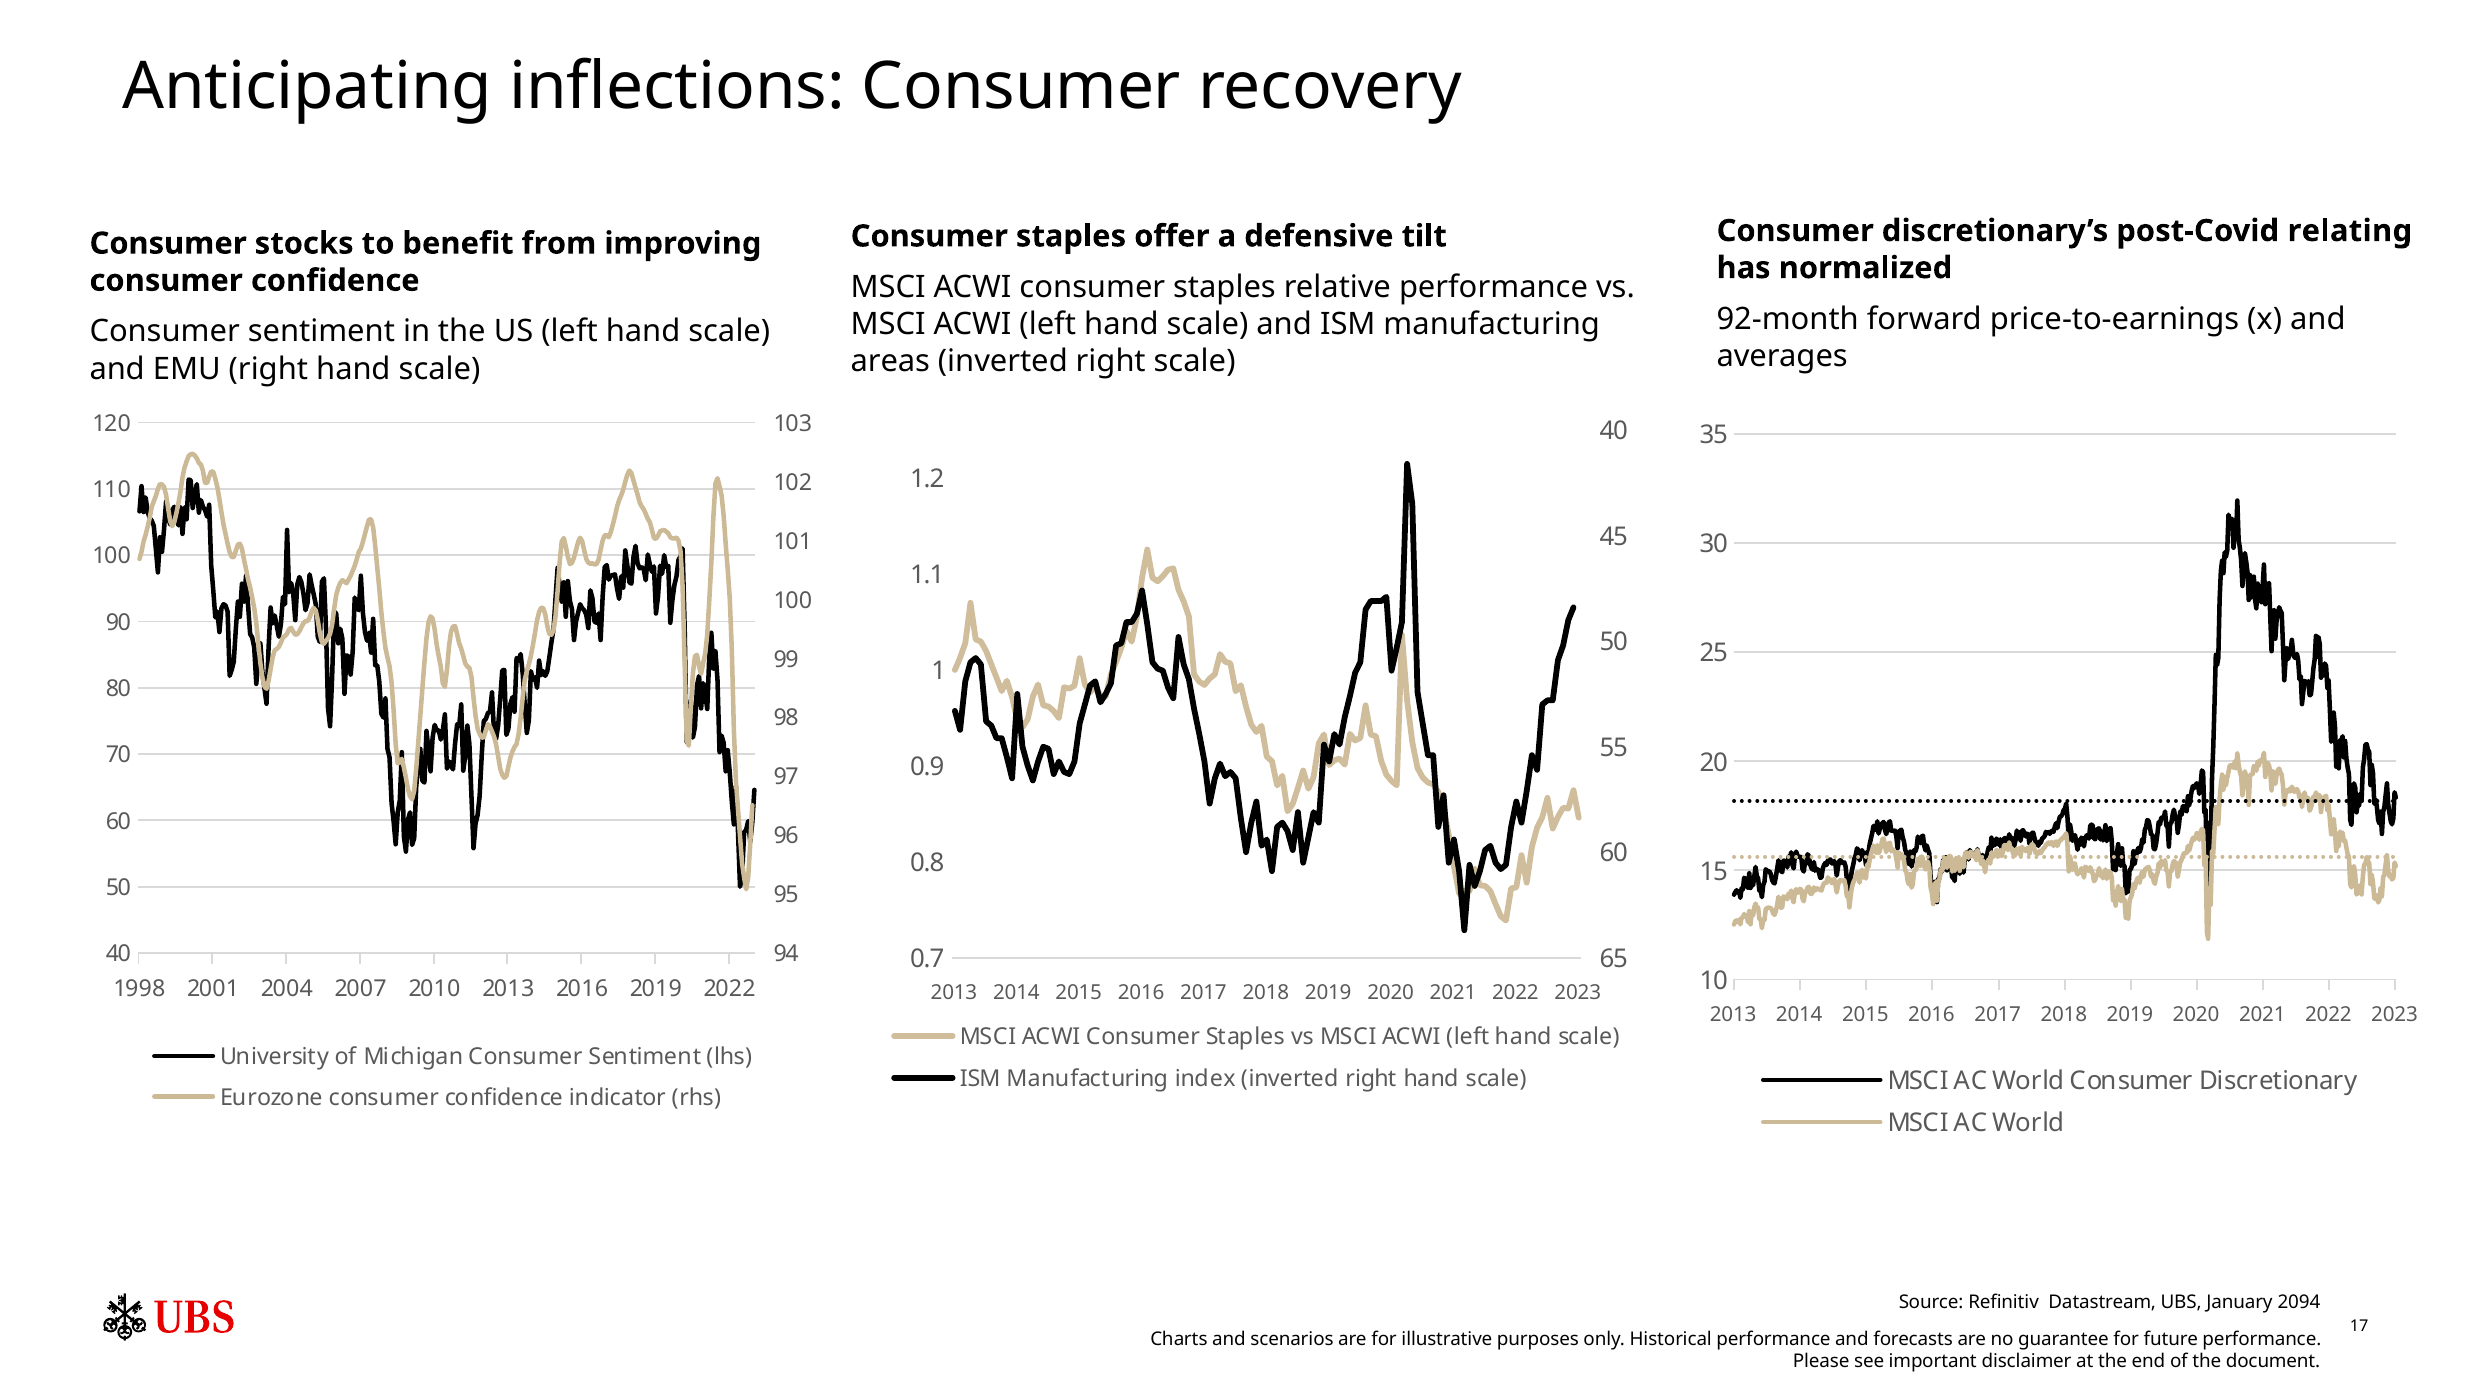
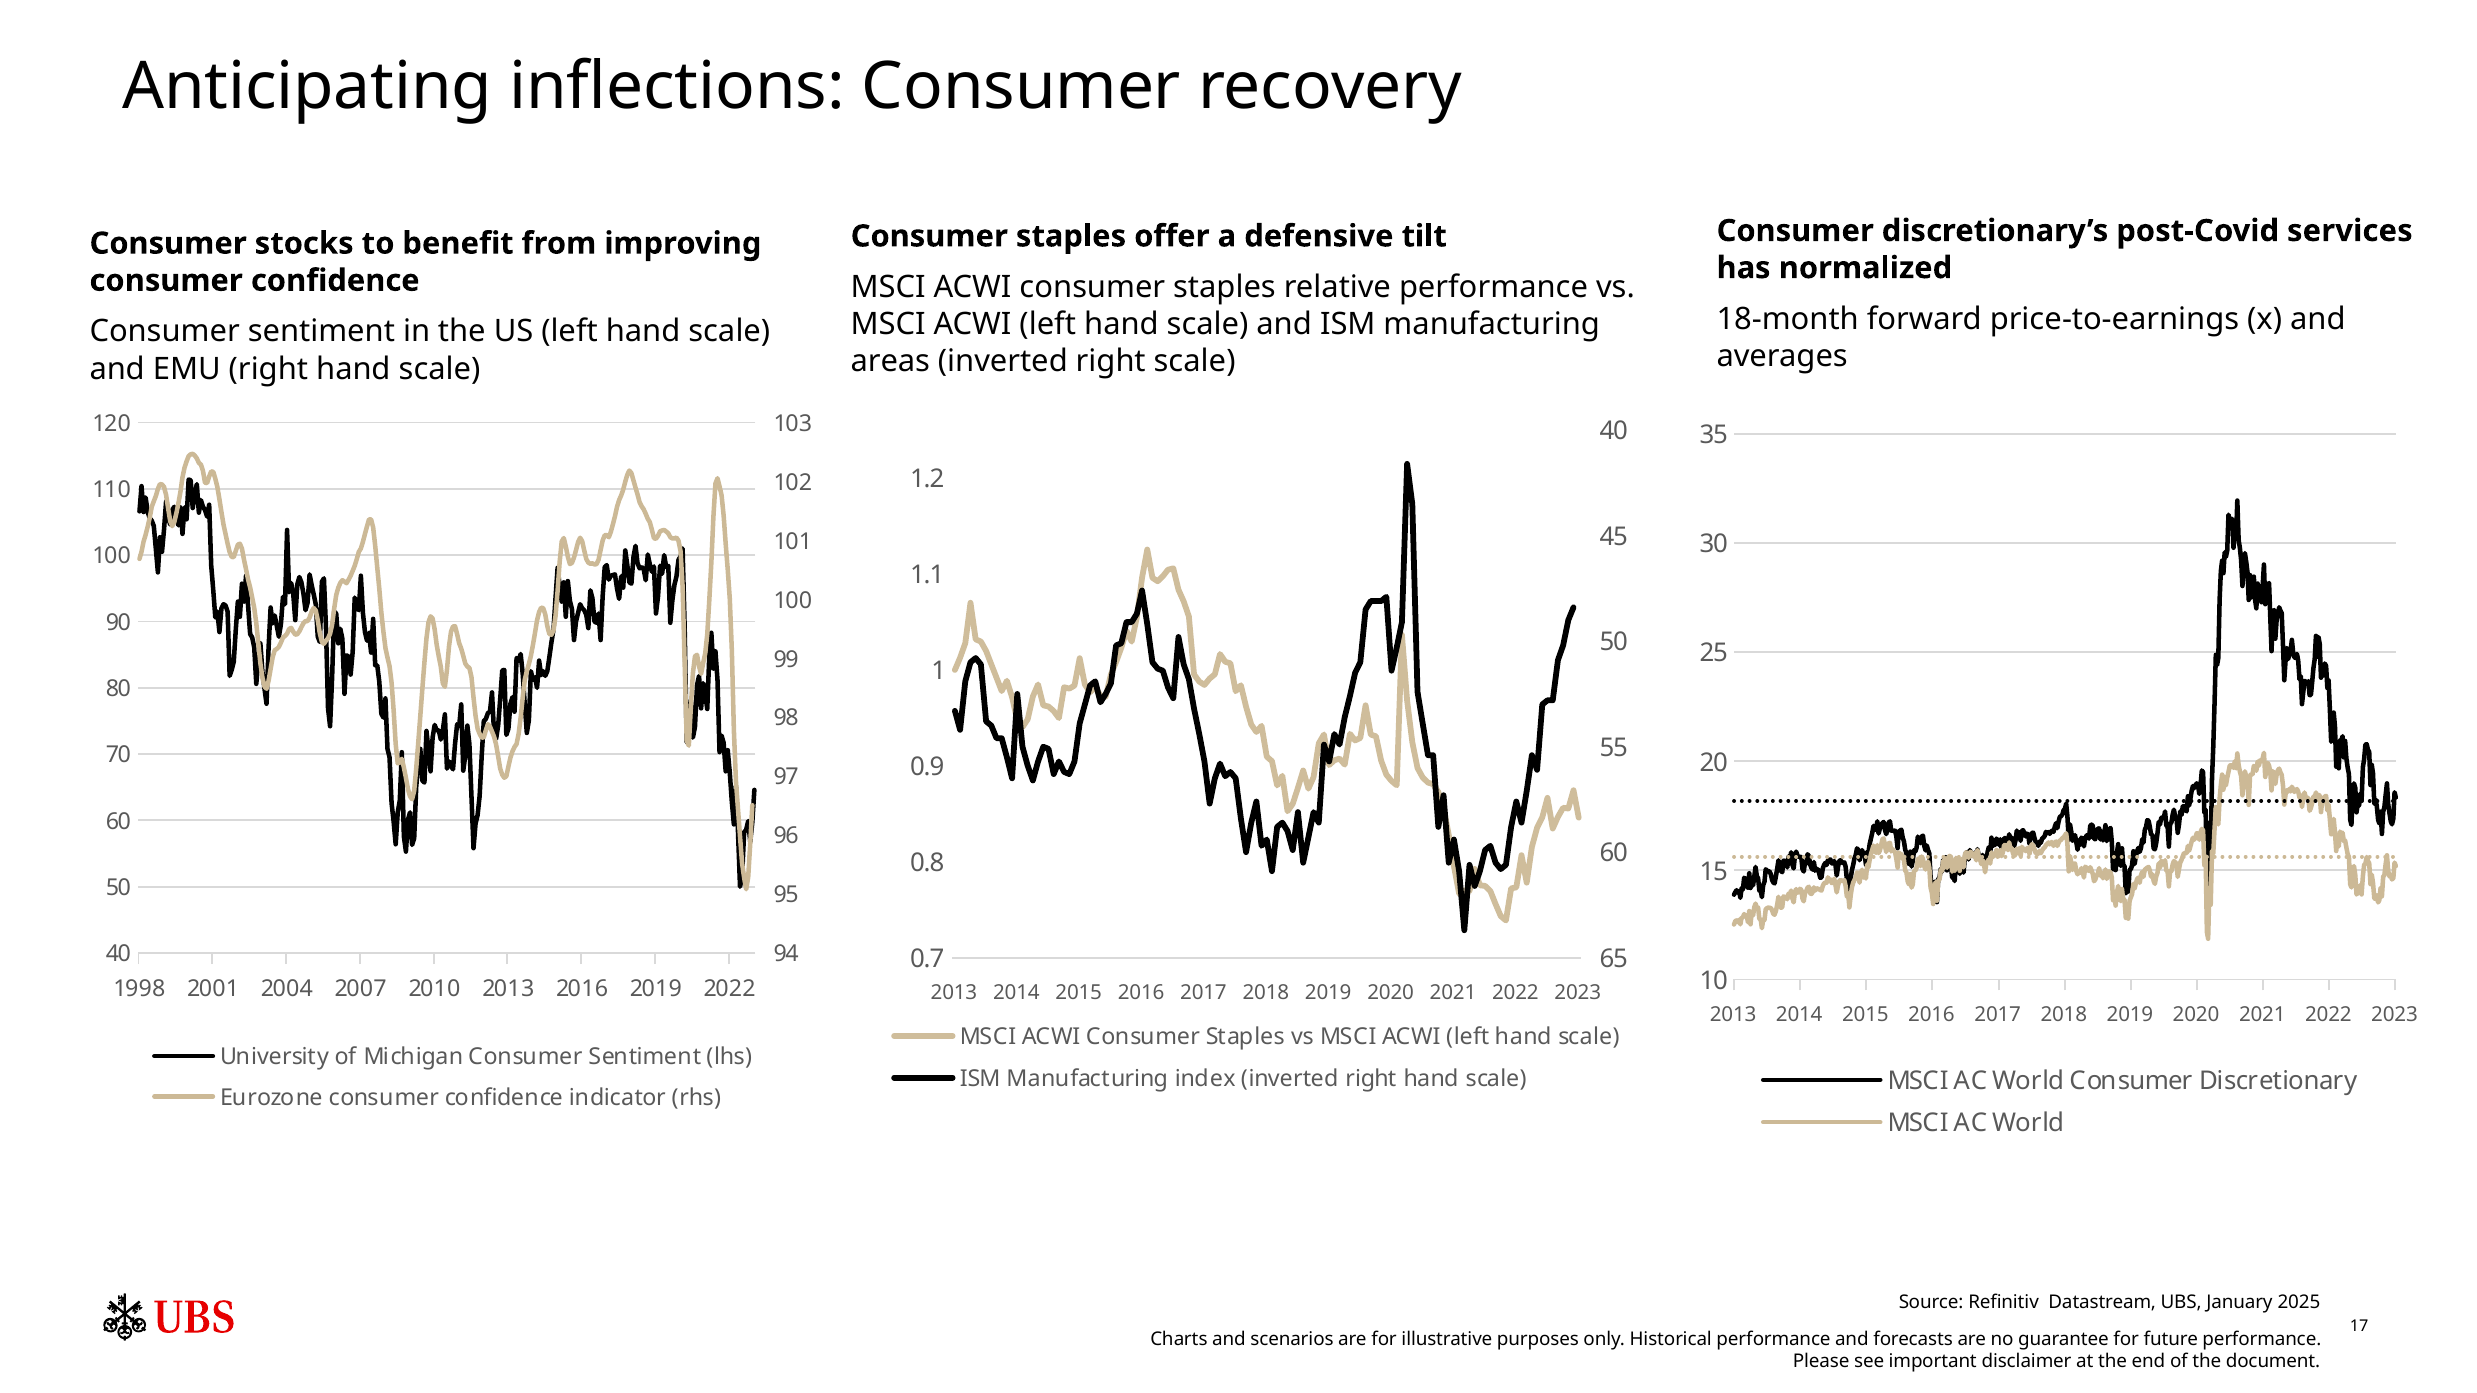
relating: relating -> services (2350, 231)
92-month: 92-month -> 18-month (1788, 319)
2094: 2094 -> 2025 (2299, 1303)
